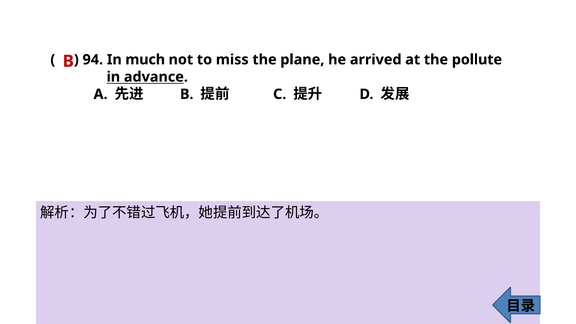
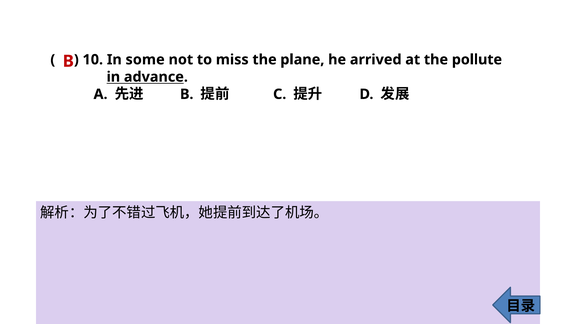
94: 94 -> 10 (93, 60)
much: much -> some (145, 60)
